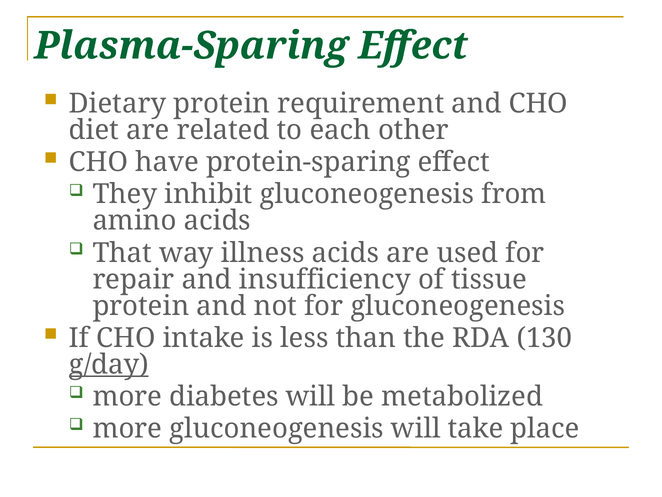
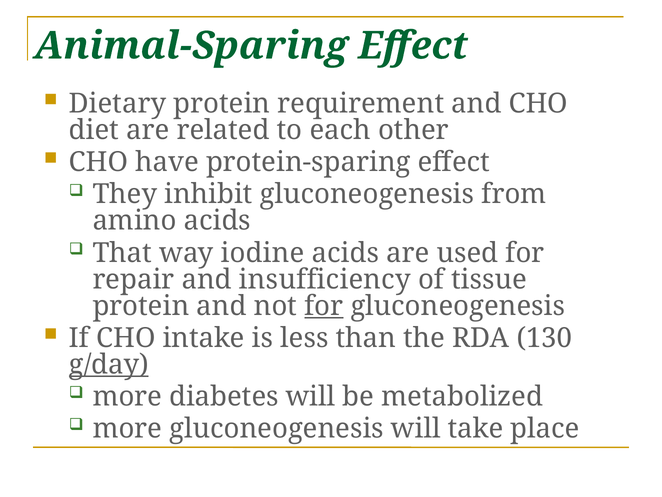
Plasma-Sparing: Plasma-Sparing -> Animal-Sparing (191, 46)
illness: illness -> iodine (263, 253)
for underline: none -> present (324, 306)
